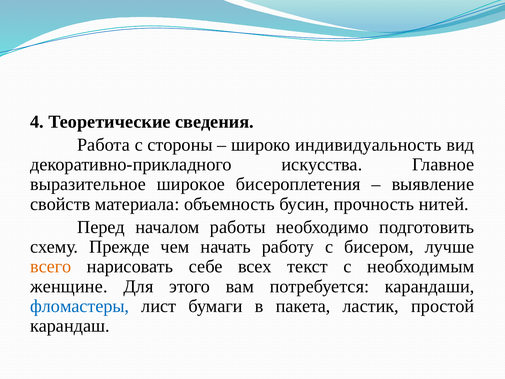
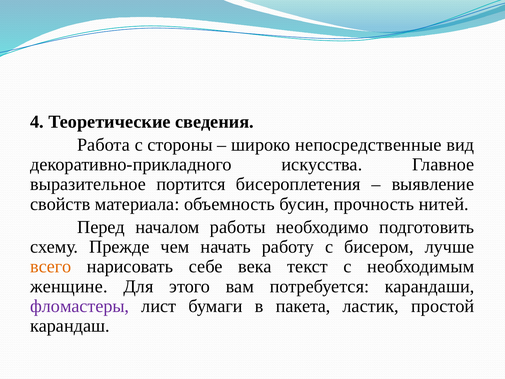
индивидуальность: индивидуальность -> непосредственные (368, 145)
широкое: широкое -> портится (191, 184)
всех: всех -> века (255, 266)
фломастеры colour: blue -> purple (80, 306)
